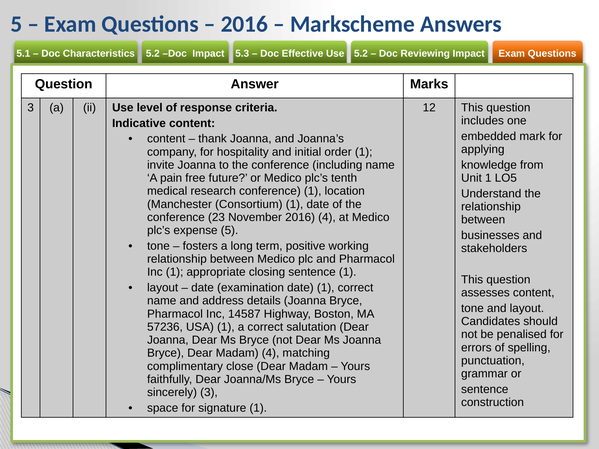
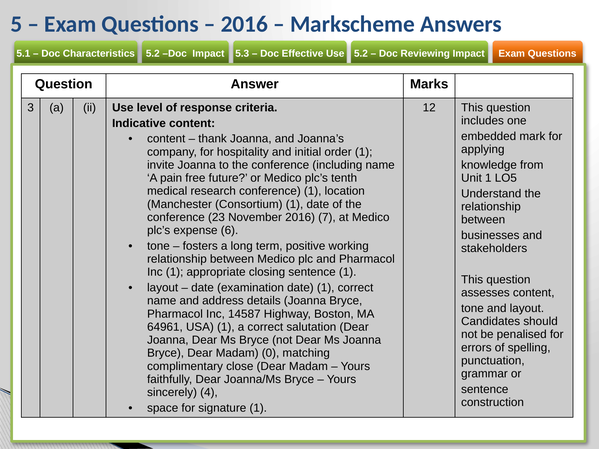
2016 4: 4 -> 7 (327, 217)
expense 5: 5 -> 6 (230, 230)
57236: 57236 -> 64961 (165, 327)
Madam 4: 4 -> 0 (271, 353)
sincerely 3: 3 -> 4 (209, 393)
